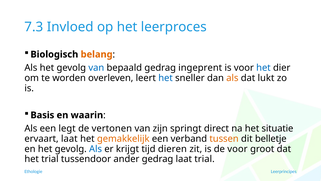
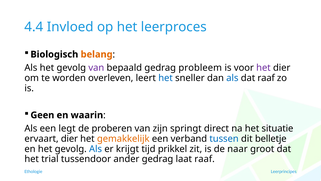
7.3: 7.3 -> 4.4 (34, 27)
van colour: blue -> purple (96, 68)
ingeprent: ingeprent -> probleem (200, 68)
het colour: blue -> purple (263, 68)
als colour: orange -> blue (232, 78)
dat lukt: lukt -> raaf (266, 78)
Basis: Basis -> Geen (42, 115)
vertonen: vertonen -> proberen (112, 128)
ervaart laat: laat -> dier (69, 138)
tussen colour: orange -> blue (224, 138)
dieren: dieren -> prikkel (172, 149)
de voor: voor -> naar (237, 149)
laat trial: trial -> raaf (205, 159)
